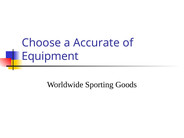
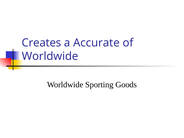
Choose: Choose -> Creates (41, 43)
Equipment: Equipment -> Worldwide (50, 56)
